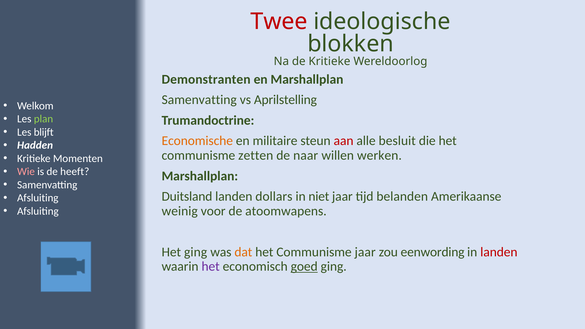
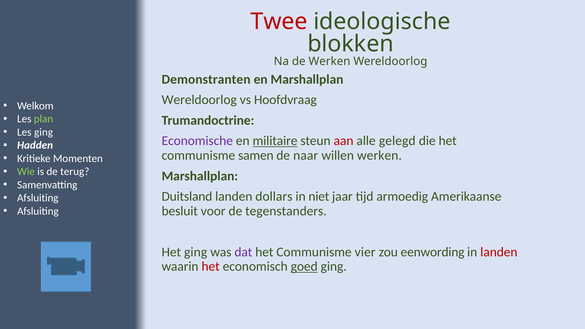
de Kritieke: Kritieke -> Werken (330, 61)
Samenvatting: Samenvatting -> Wereldoorlog (199, 100)
Aprilstelling: Aprilstelling -> Hoofdvraag (285, 100)
Les blijft: blijft -> ging (44, 132)
Economische colour: orange -> purple (197, 141)
militaire underline: none -> present (275, 141)
besluit: besluit -> gelegd (397, 141)
zetten: zetten -> samen (256, 155)
Wie colour: pink -> light green (26, 172)
heeft: heeft -> terug (75, 172)
belanden: belanden -> armoedig (402, 197)
weinig: weinig -> besluit (180, 211)
atoomwapens: atoomwapens -> tegenstanders (286, 211)
dat colour: orange -> purple (243, 252)
Communisme jaar: jaar -> vier (365, 252)
het colour: purple -> red (211, 267)
